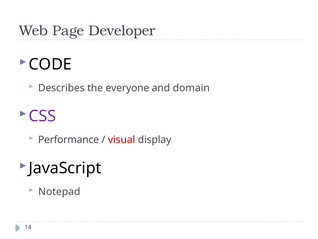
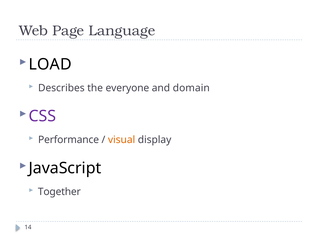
Developer: Developer -> Language (122, 31)
CODE: CODE -> LOAD (50, 64)
visual colour: red -> orange (122, 140)
Notepad: Notepad -> Together (59, 191)
